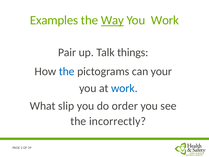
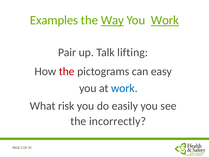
Work underline: none -> present (165, 20)
things: things -> lifting (133, 52)
the colour: blue -> red (67, 71)
your: your -> easy (161, 71)
slip: slip -> risk (66, 106)
order: order -> easily (125, 106)
